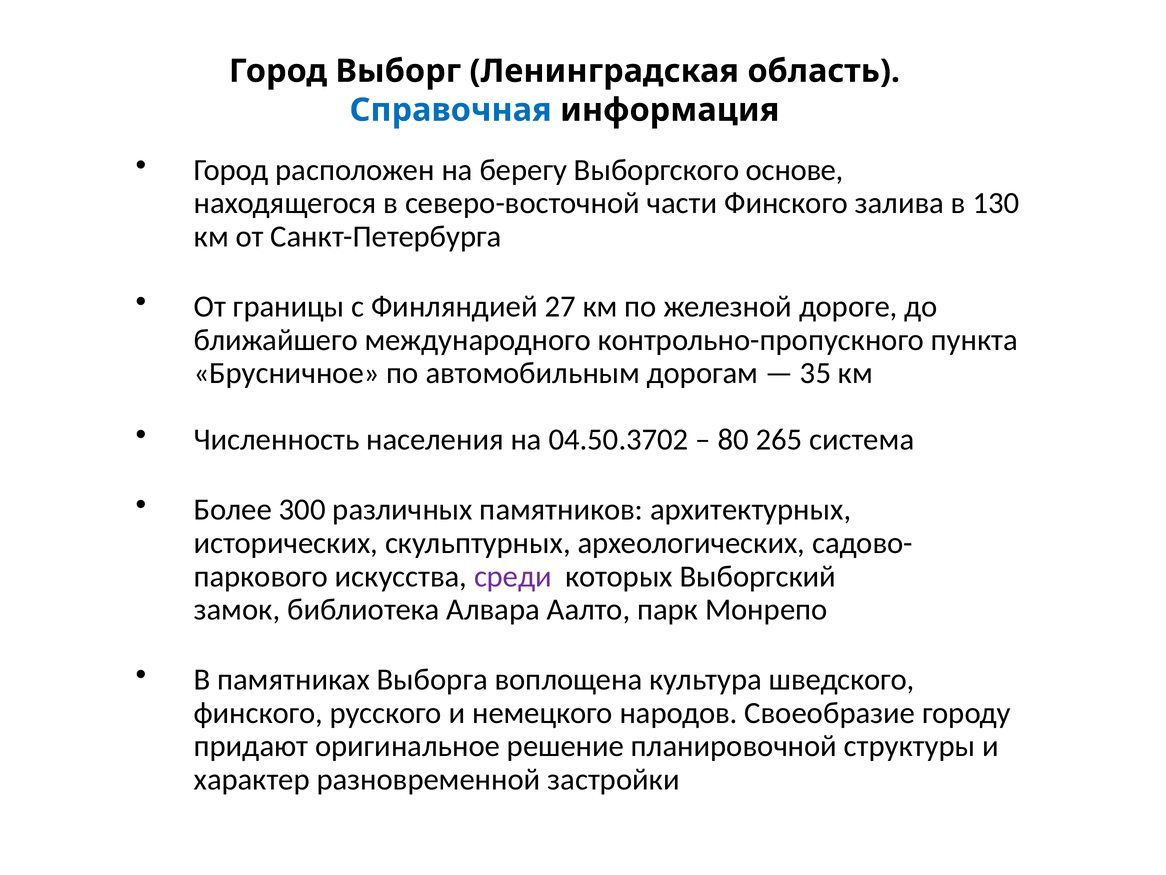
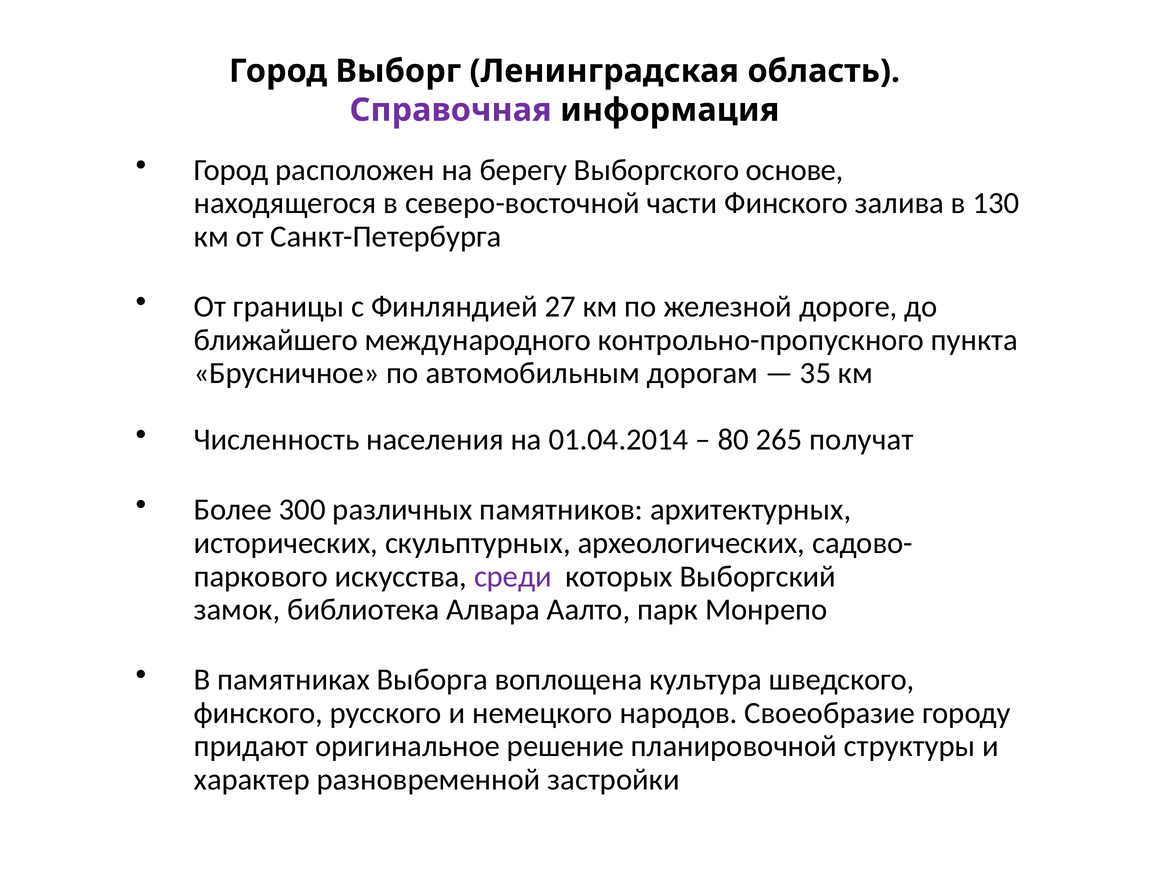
Справочная colour: blue -> purple (451, 110)
04.50.3702: 04.50.3702 -> 01.04.2014 (619, 439)
система: система -> получат (862, 439)
